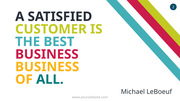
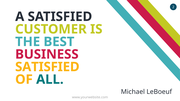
BUSINESS: BUSINESS -> SATISFIED (47, 67)
